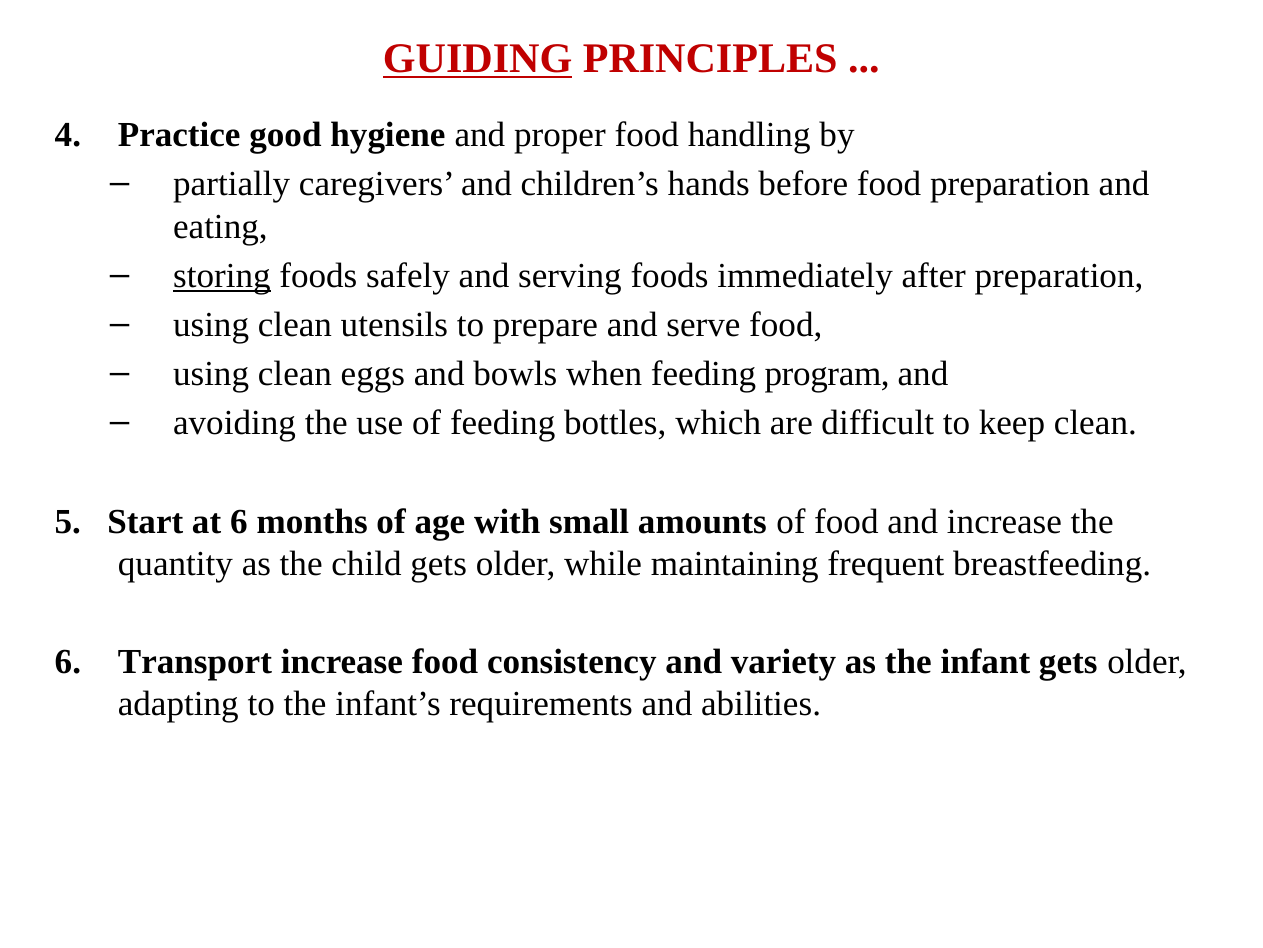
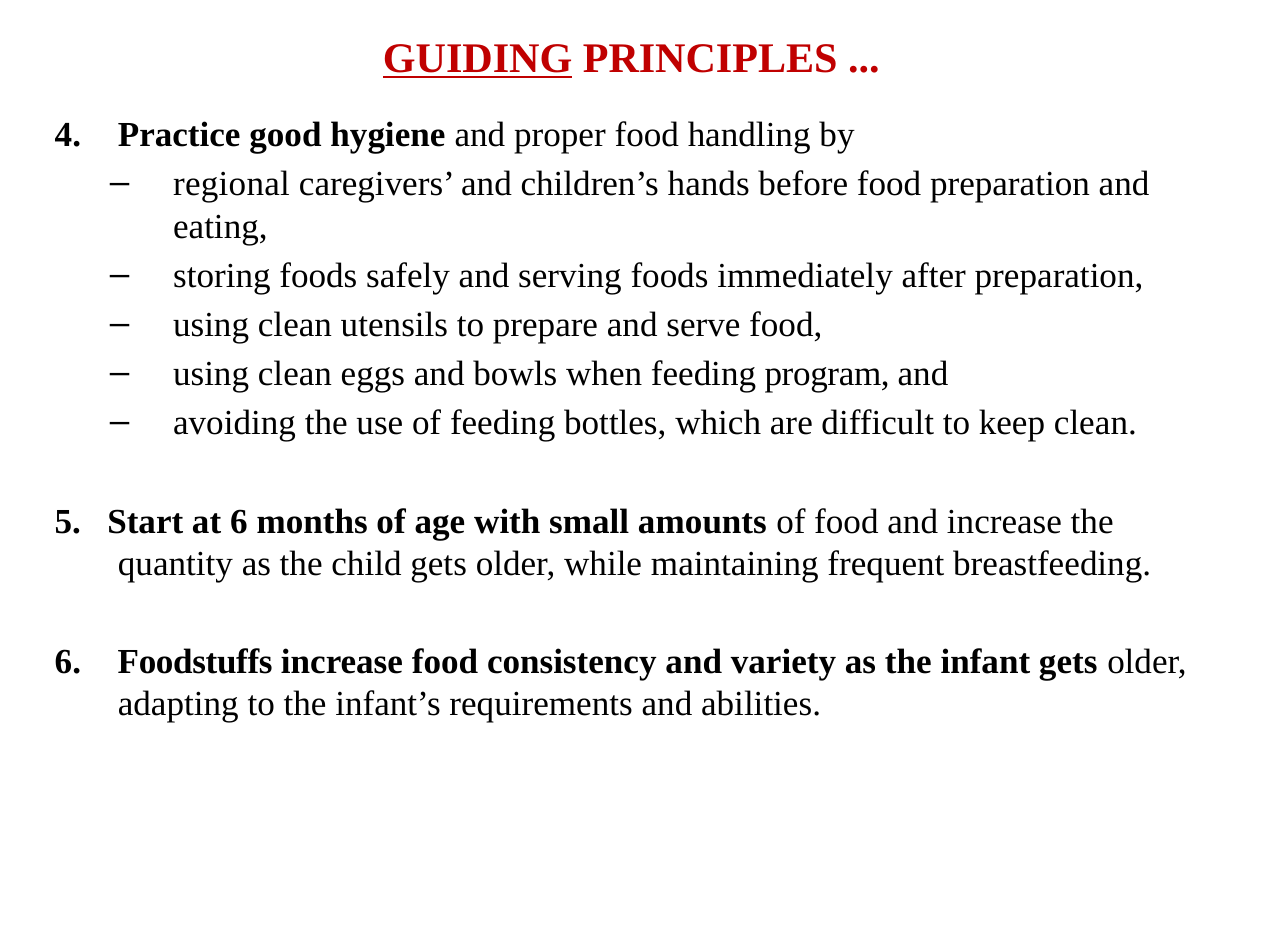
partially: partially -> regional (232, 184)
storing underline: present -> none (222, 275)
Transport: Transport -> Foodstuffs (195, 661)
